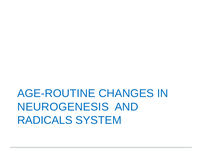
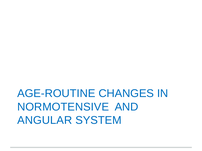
NEUROGENESIS: NEUROGENESIS -> NORMOTENSIVE (63, 107)
RADICALS: RADICALS -> ANGULAR (45, 121)
